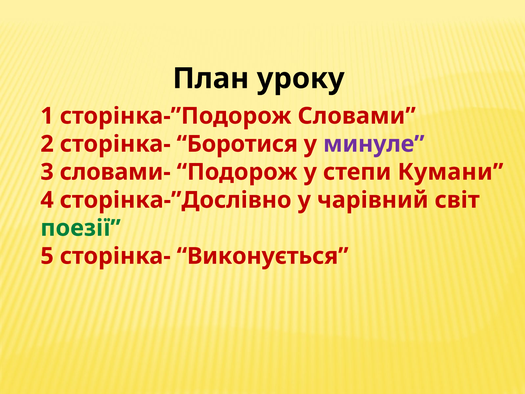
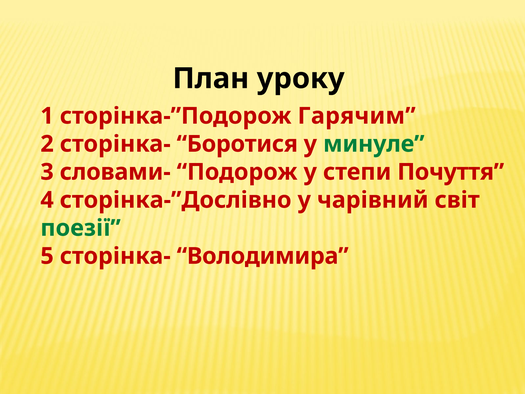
Словами: Словами -> Гарячим (357, 116)
минуле colour: purple -> green (374, 144)
Кумани: Кумани -> Почуття (451, 172)
Виконується: Виконується -> Володимира (263, 256)
